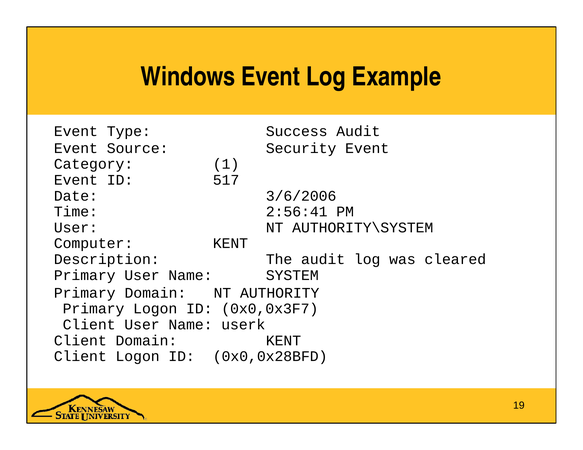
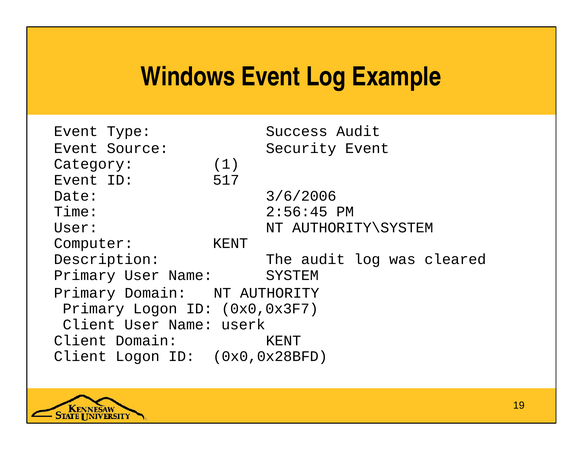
2:56:41: 2:56:41 -> 2:56:45 (297, 212)
